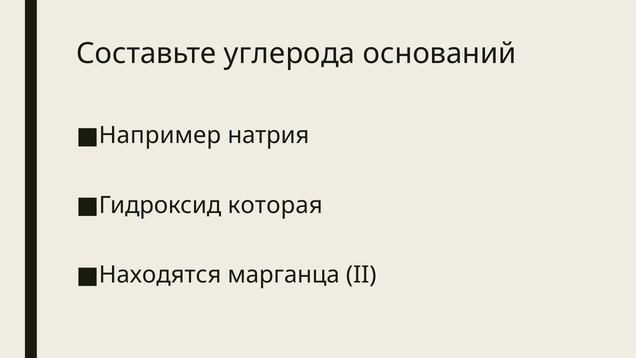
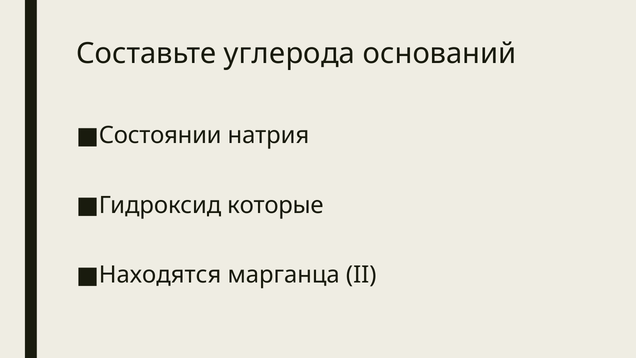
Например: Например -> Состоянии (160, 135)
которая: которая -> которые (275, 205)
